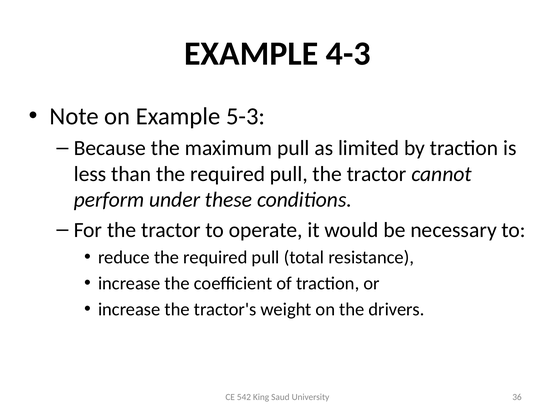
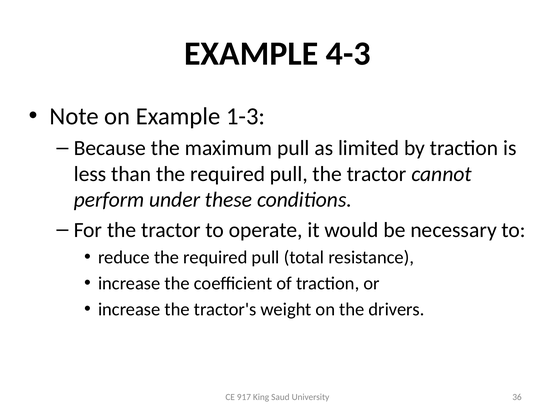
5-3: 5-3 -> 1-3 (246, 116)
542: 542 -> 917 (244, 397)
